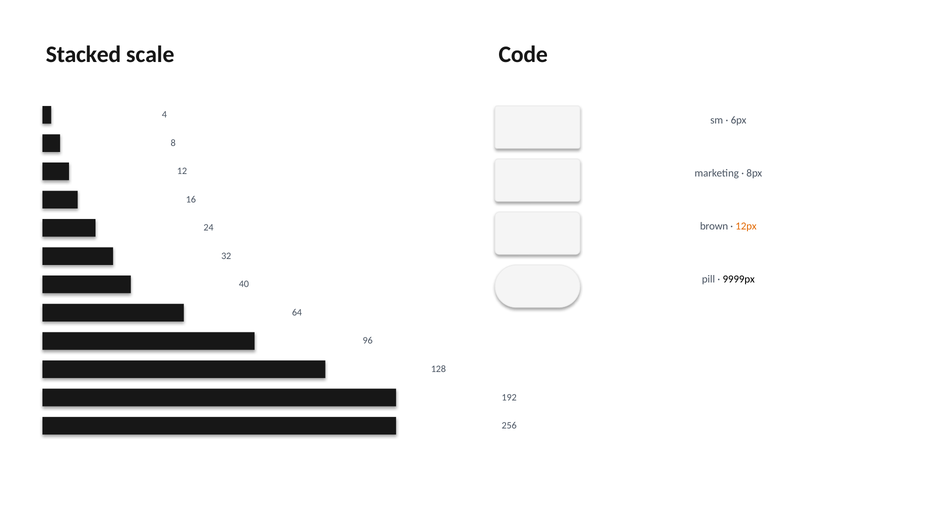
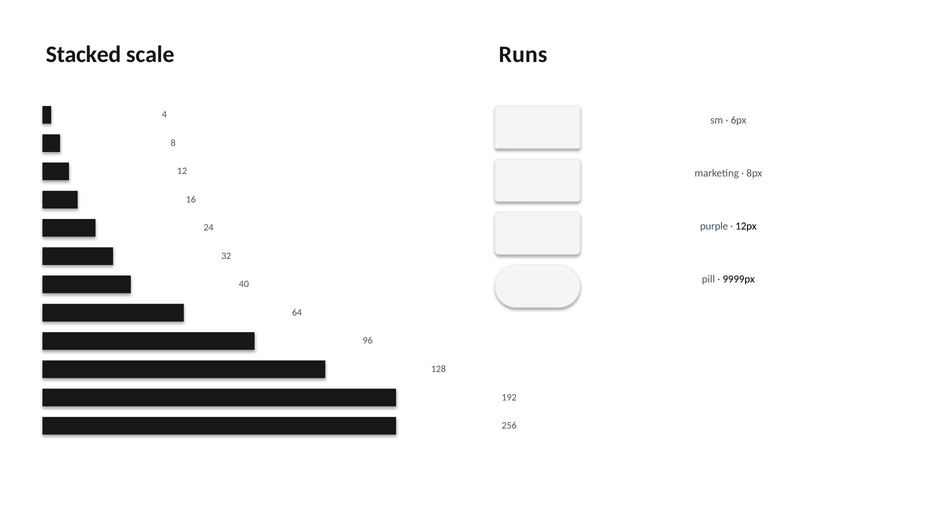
Code: Code -> Runs (523, 55)
brown: brown -> purple (714, 226)
12px colour: orange -> black (746, 226)
